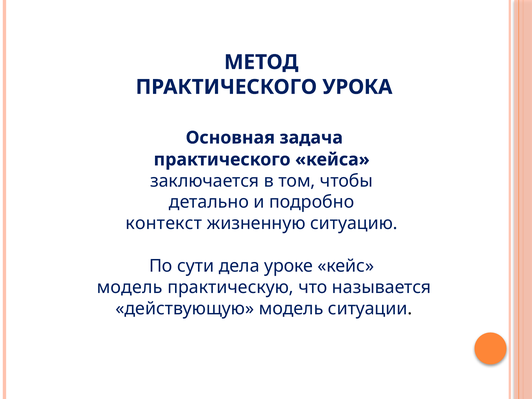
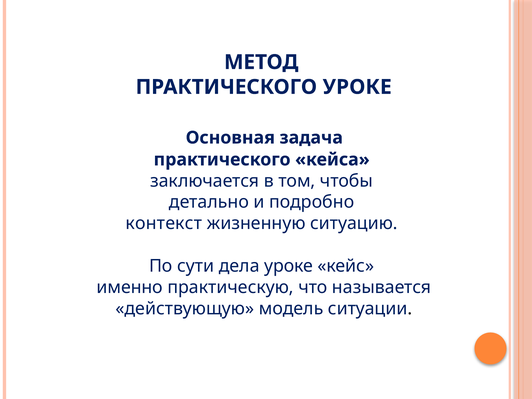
ПРАКТИЧЕСКОГО УРОКА: УРОКА -> УРОКЕ (357, 87)
модель: модель -> именно (130, 287)
